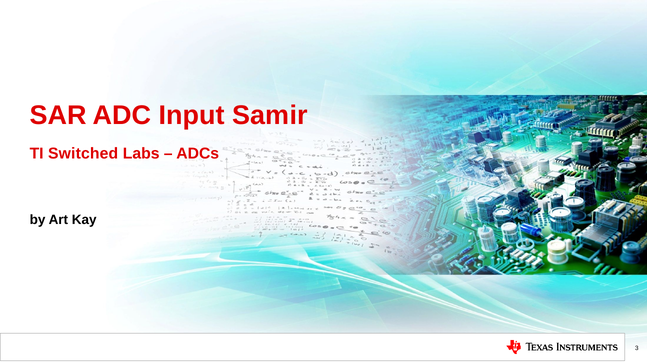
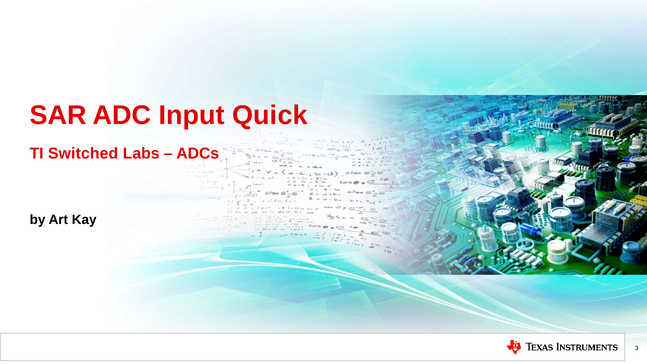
Samir: Samir -> Quick (270, 115)
